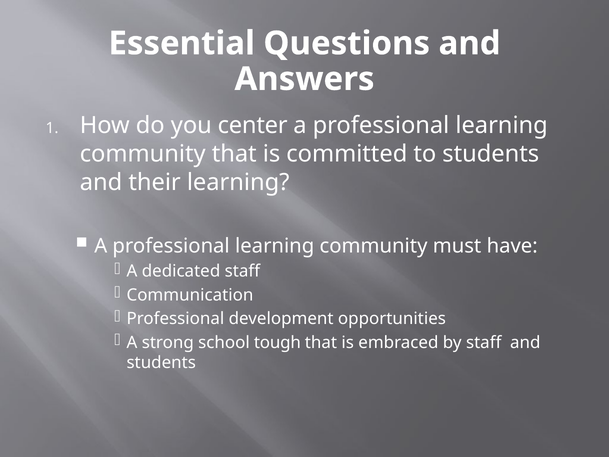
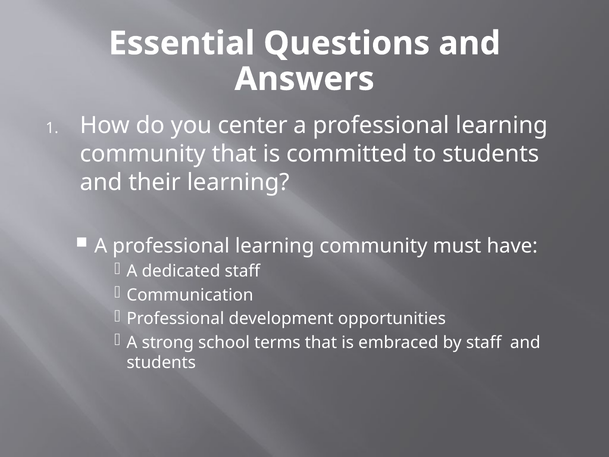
tough: tough -> terms (277, 342)
